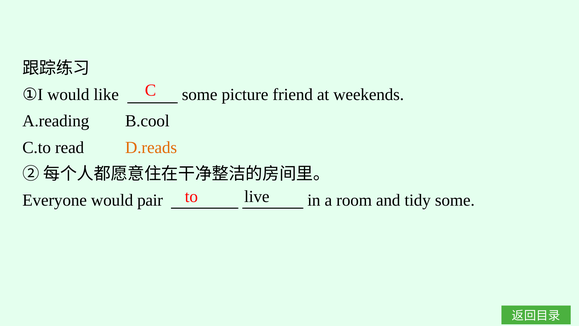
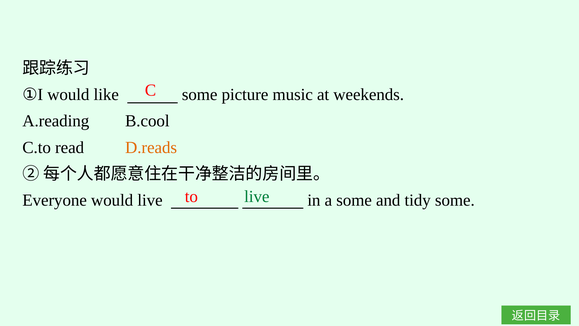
friend: friend -> music (293, 95)
live colour: black -> green (257, 197)
would pair: pair -> live (150, 200)
a room: room -> some (354, 200)
